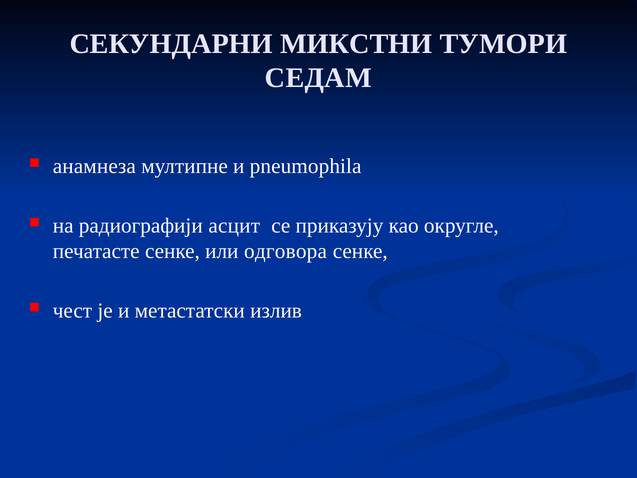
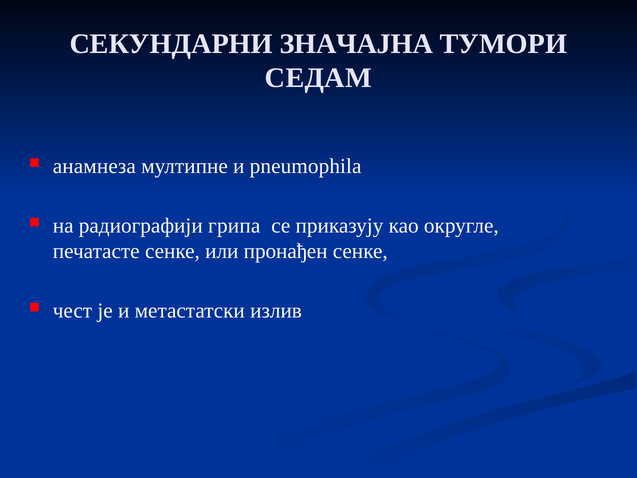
МИКСТНИ: МИКСТНИ -> ЗНАЧАЈНА (356, 44)
асцит: асцит -> грипа (234, 225)
одговора: одговора -> пронађен (286, 251)
